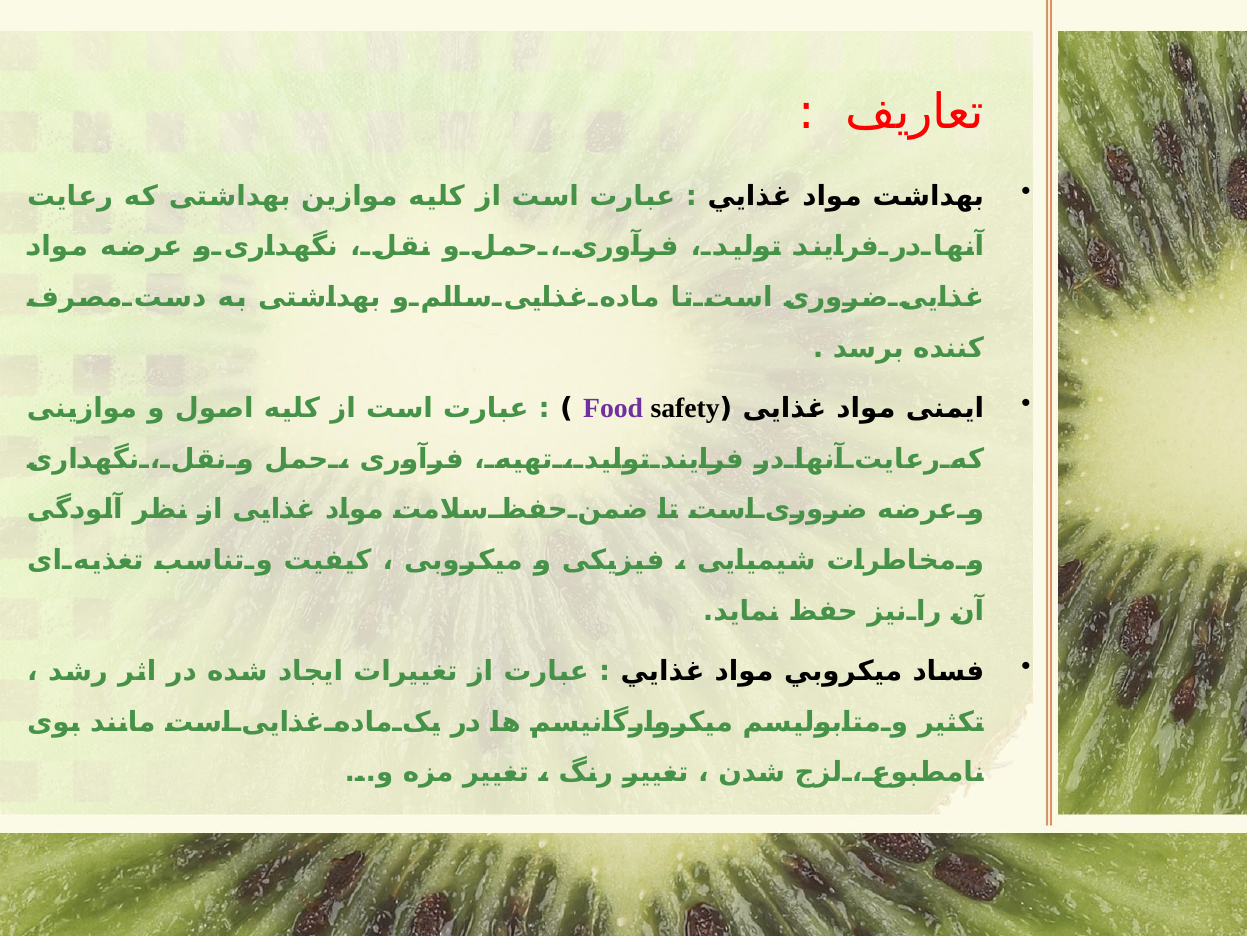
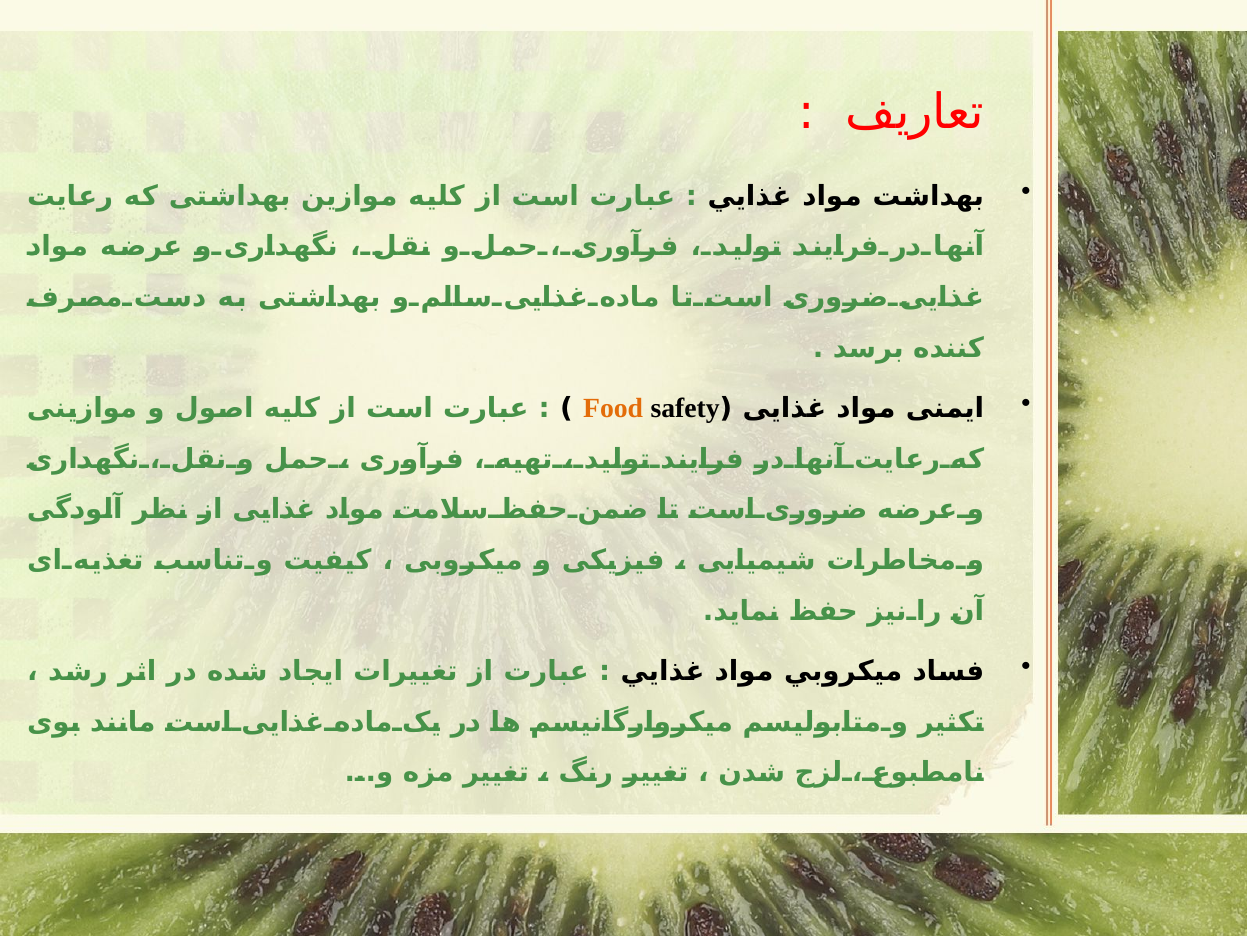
Food colour: purple -> orange (613, 408)
